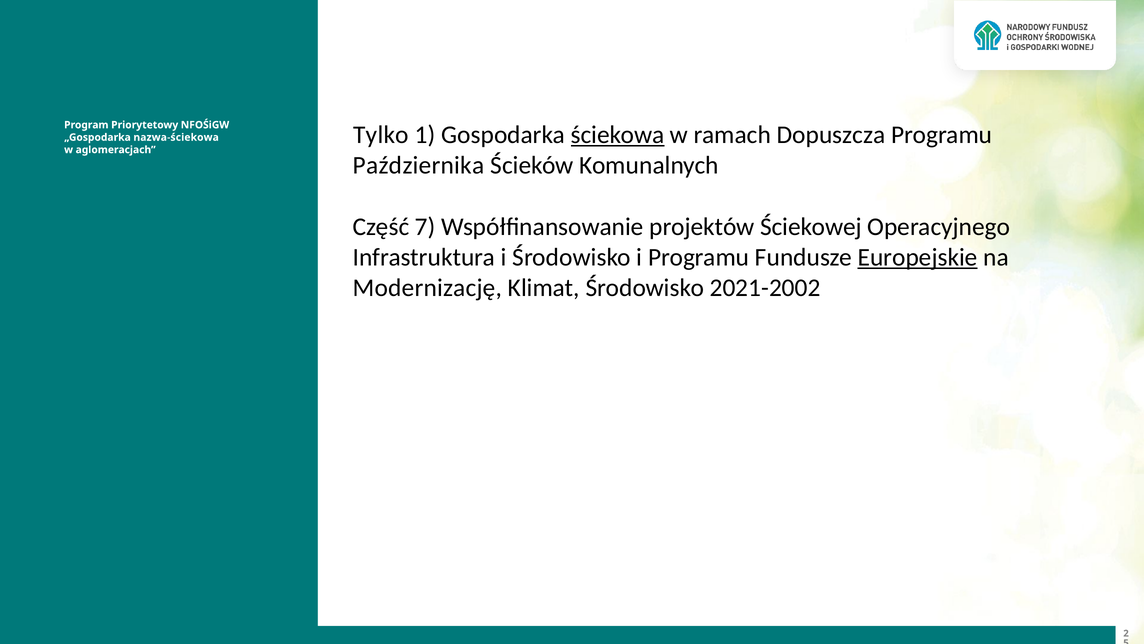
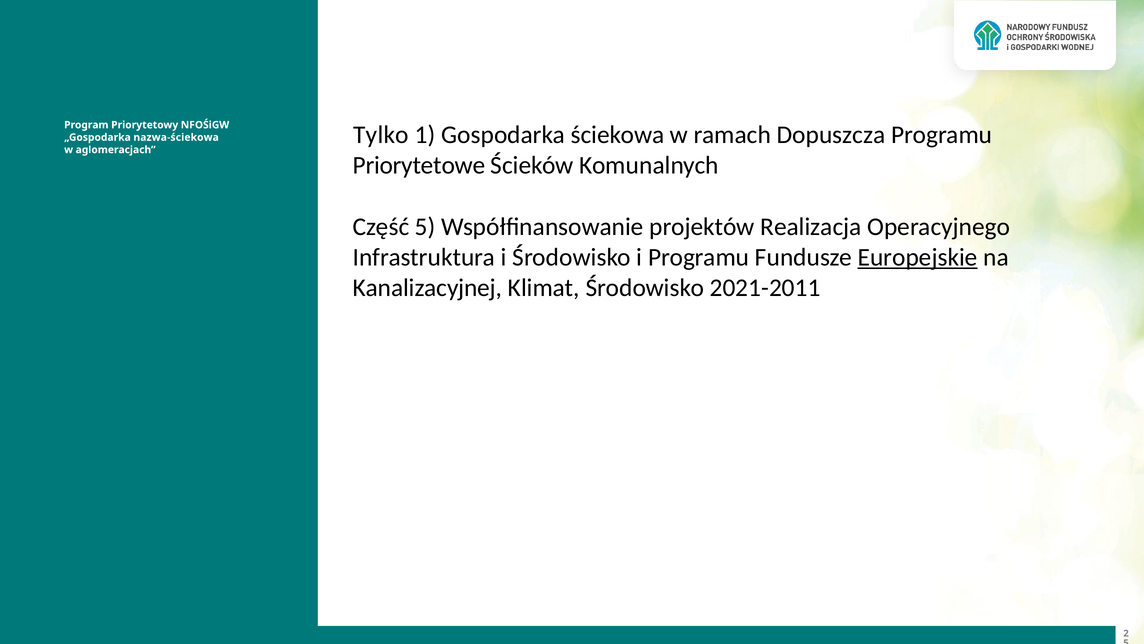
ściekowa underline: present -> none (618, 135)
Października: Października -> Priorytetowe (419, 165)
Część 7: 7 -> 5 (425, 226)
Ściekowej: Ściekowej -> Realizacja (811, 226)
Modernizację: Modernizację -> Kanalizacyjnej (428, 287)
2021-2002: 2021-2002 -> 2021-2011 (765, 287)
